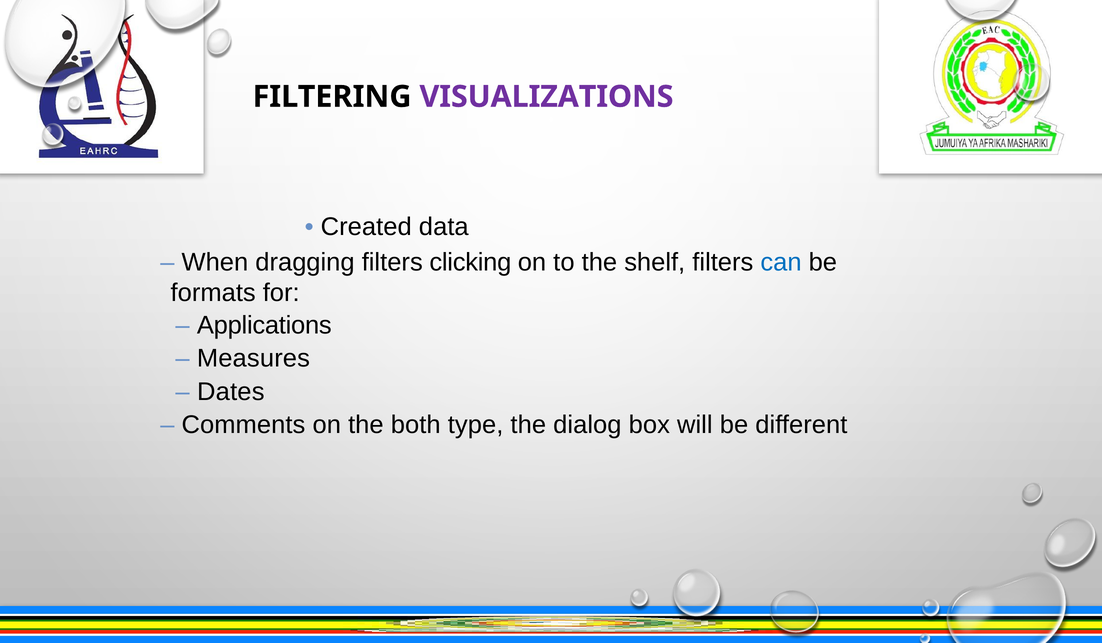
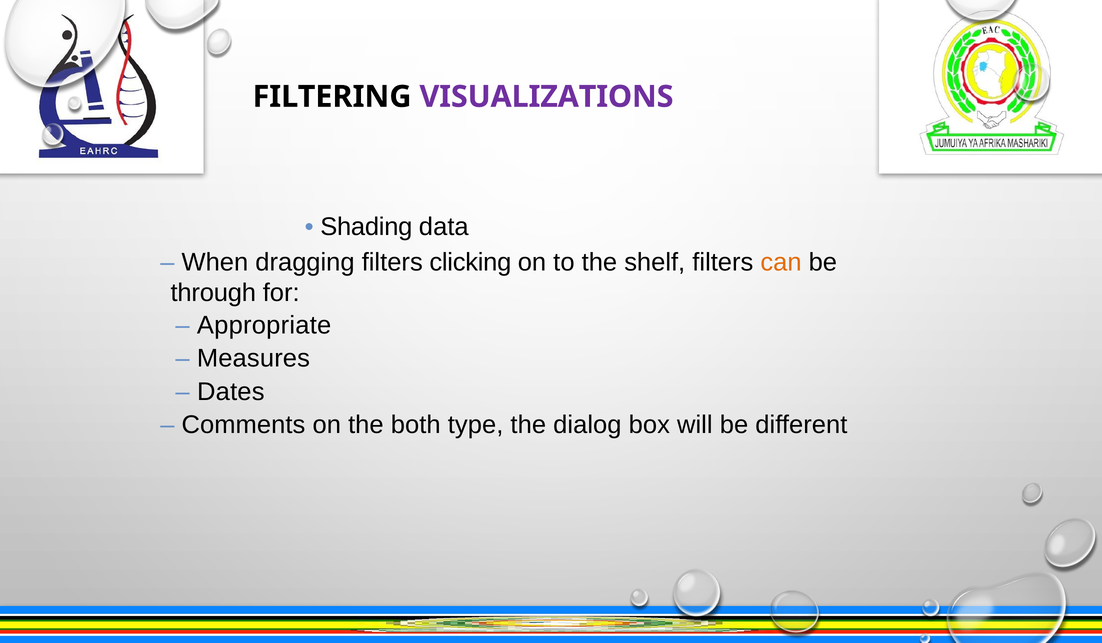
Created: Created -> Shading (366, 227)
can colour: blue -> orange (781, 262)
formats: formats -> through (213, 293)
Applications: Applications -> Appropriate (264, 325)
